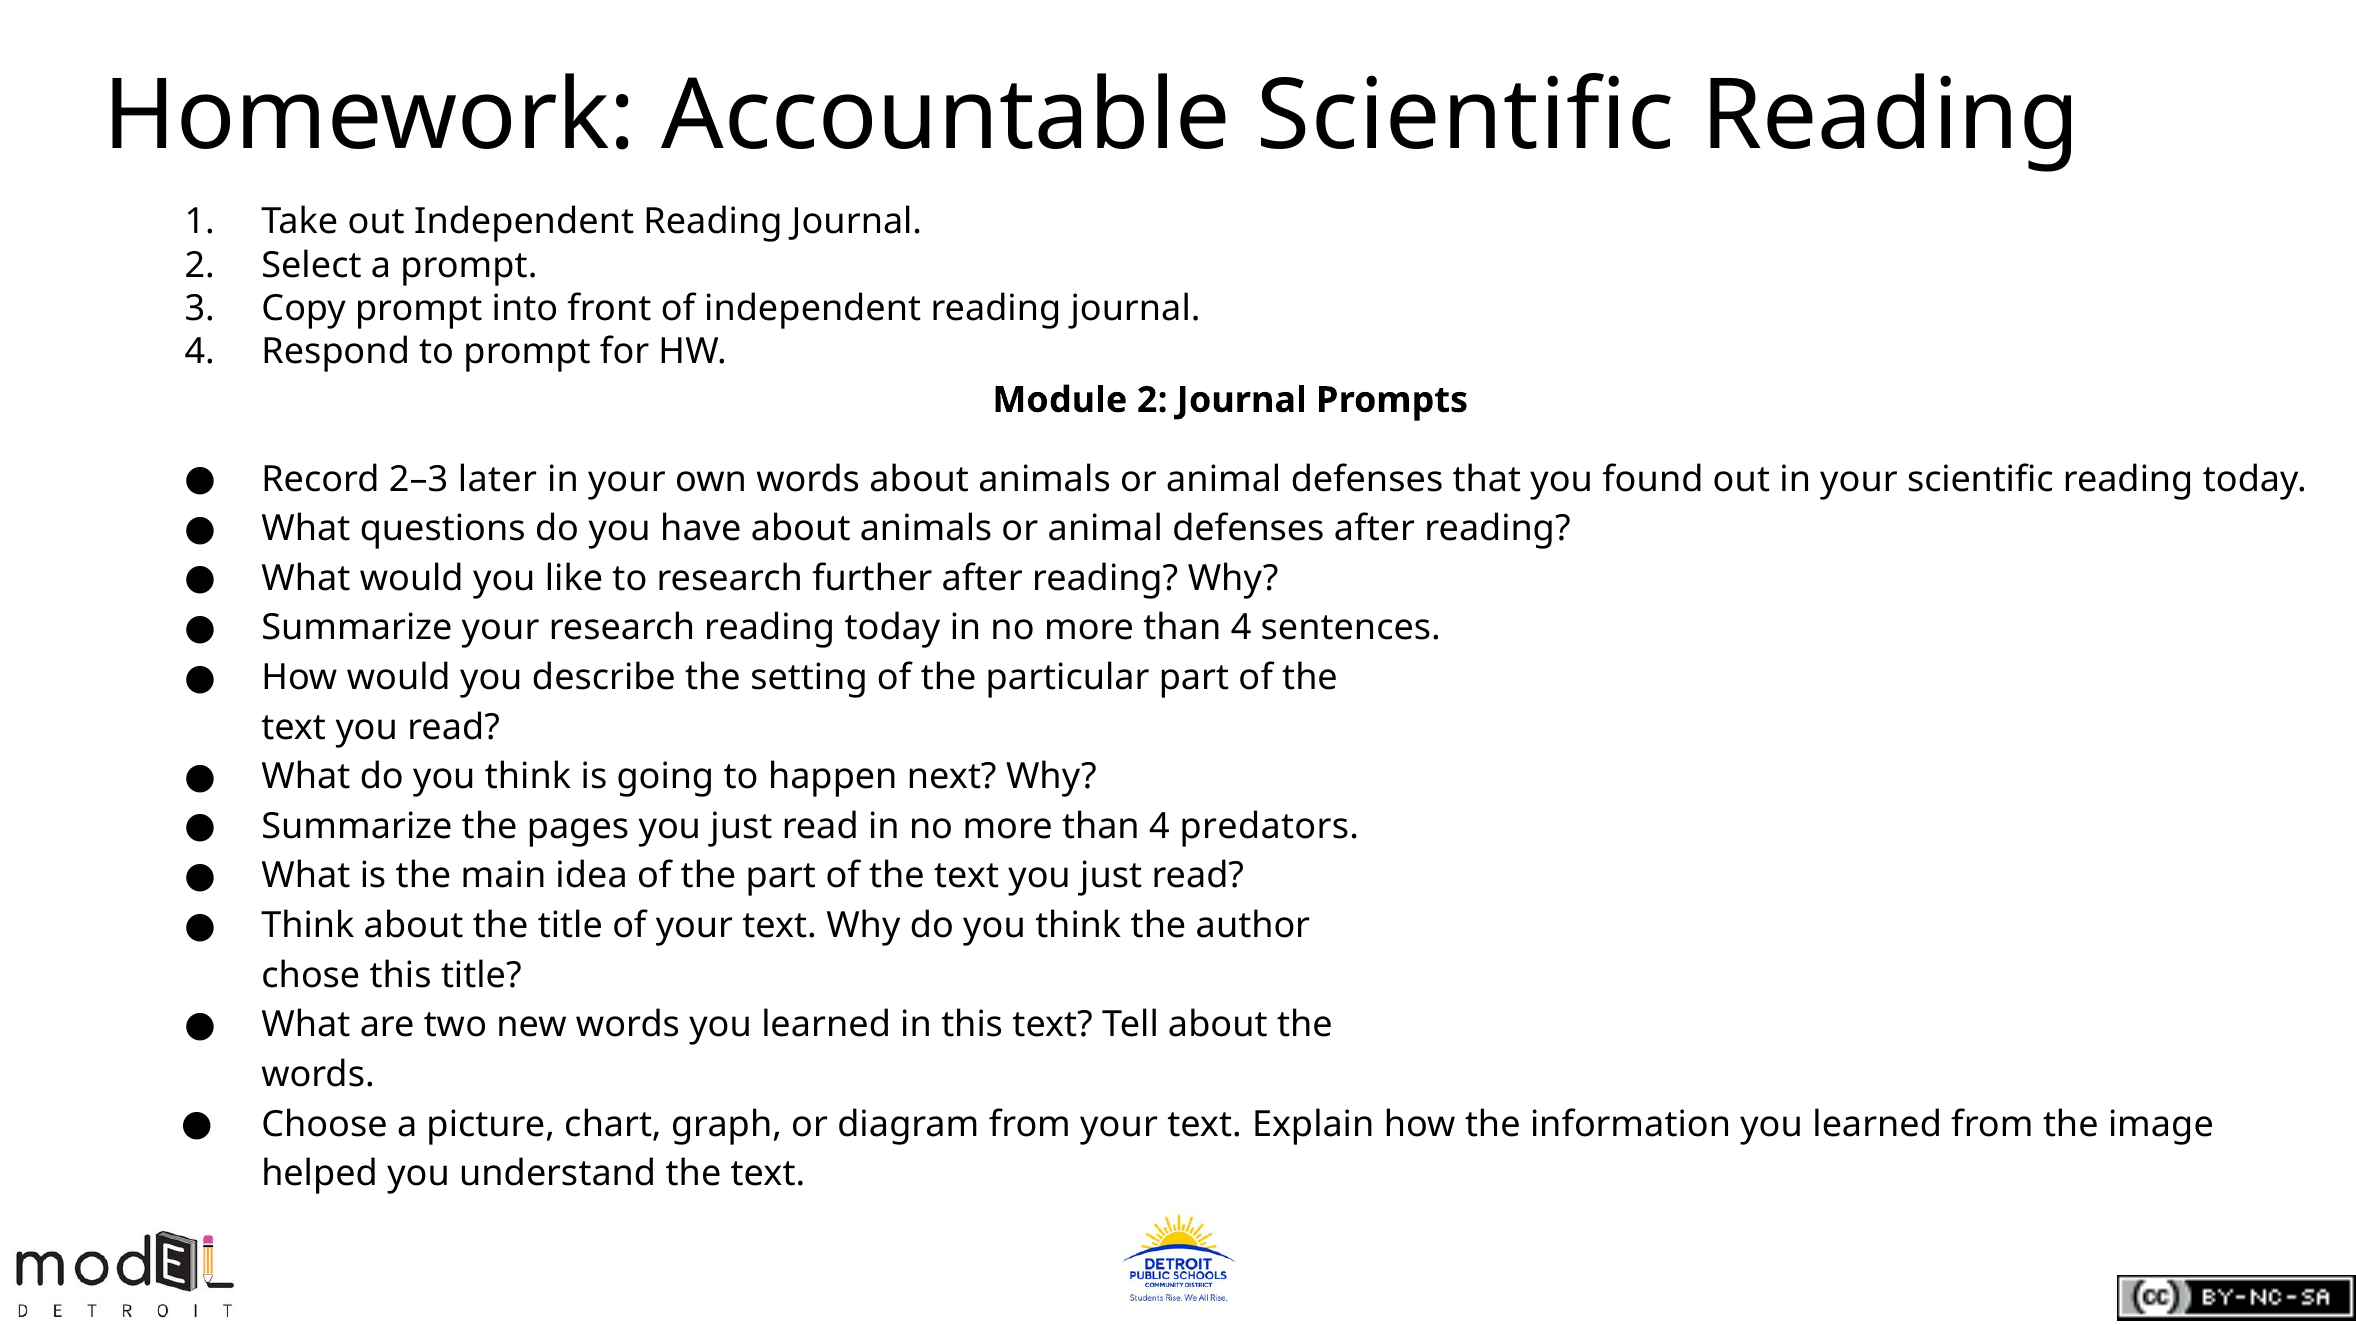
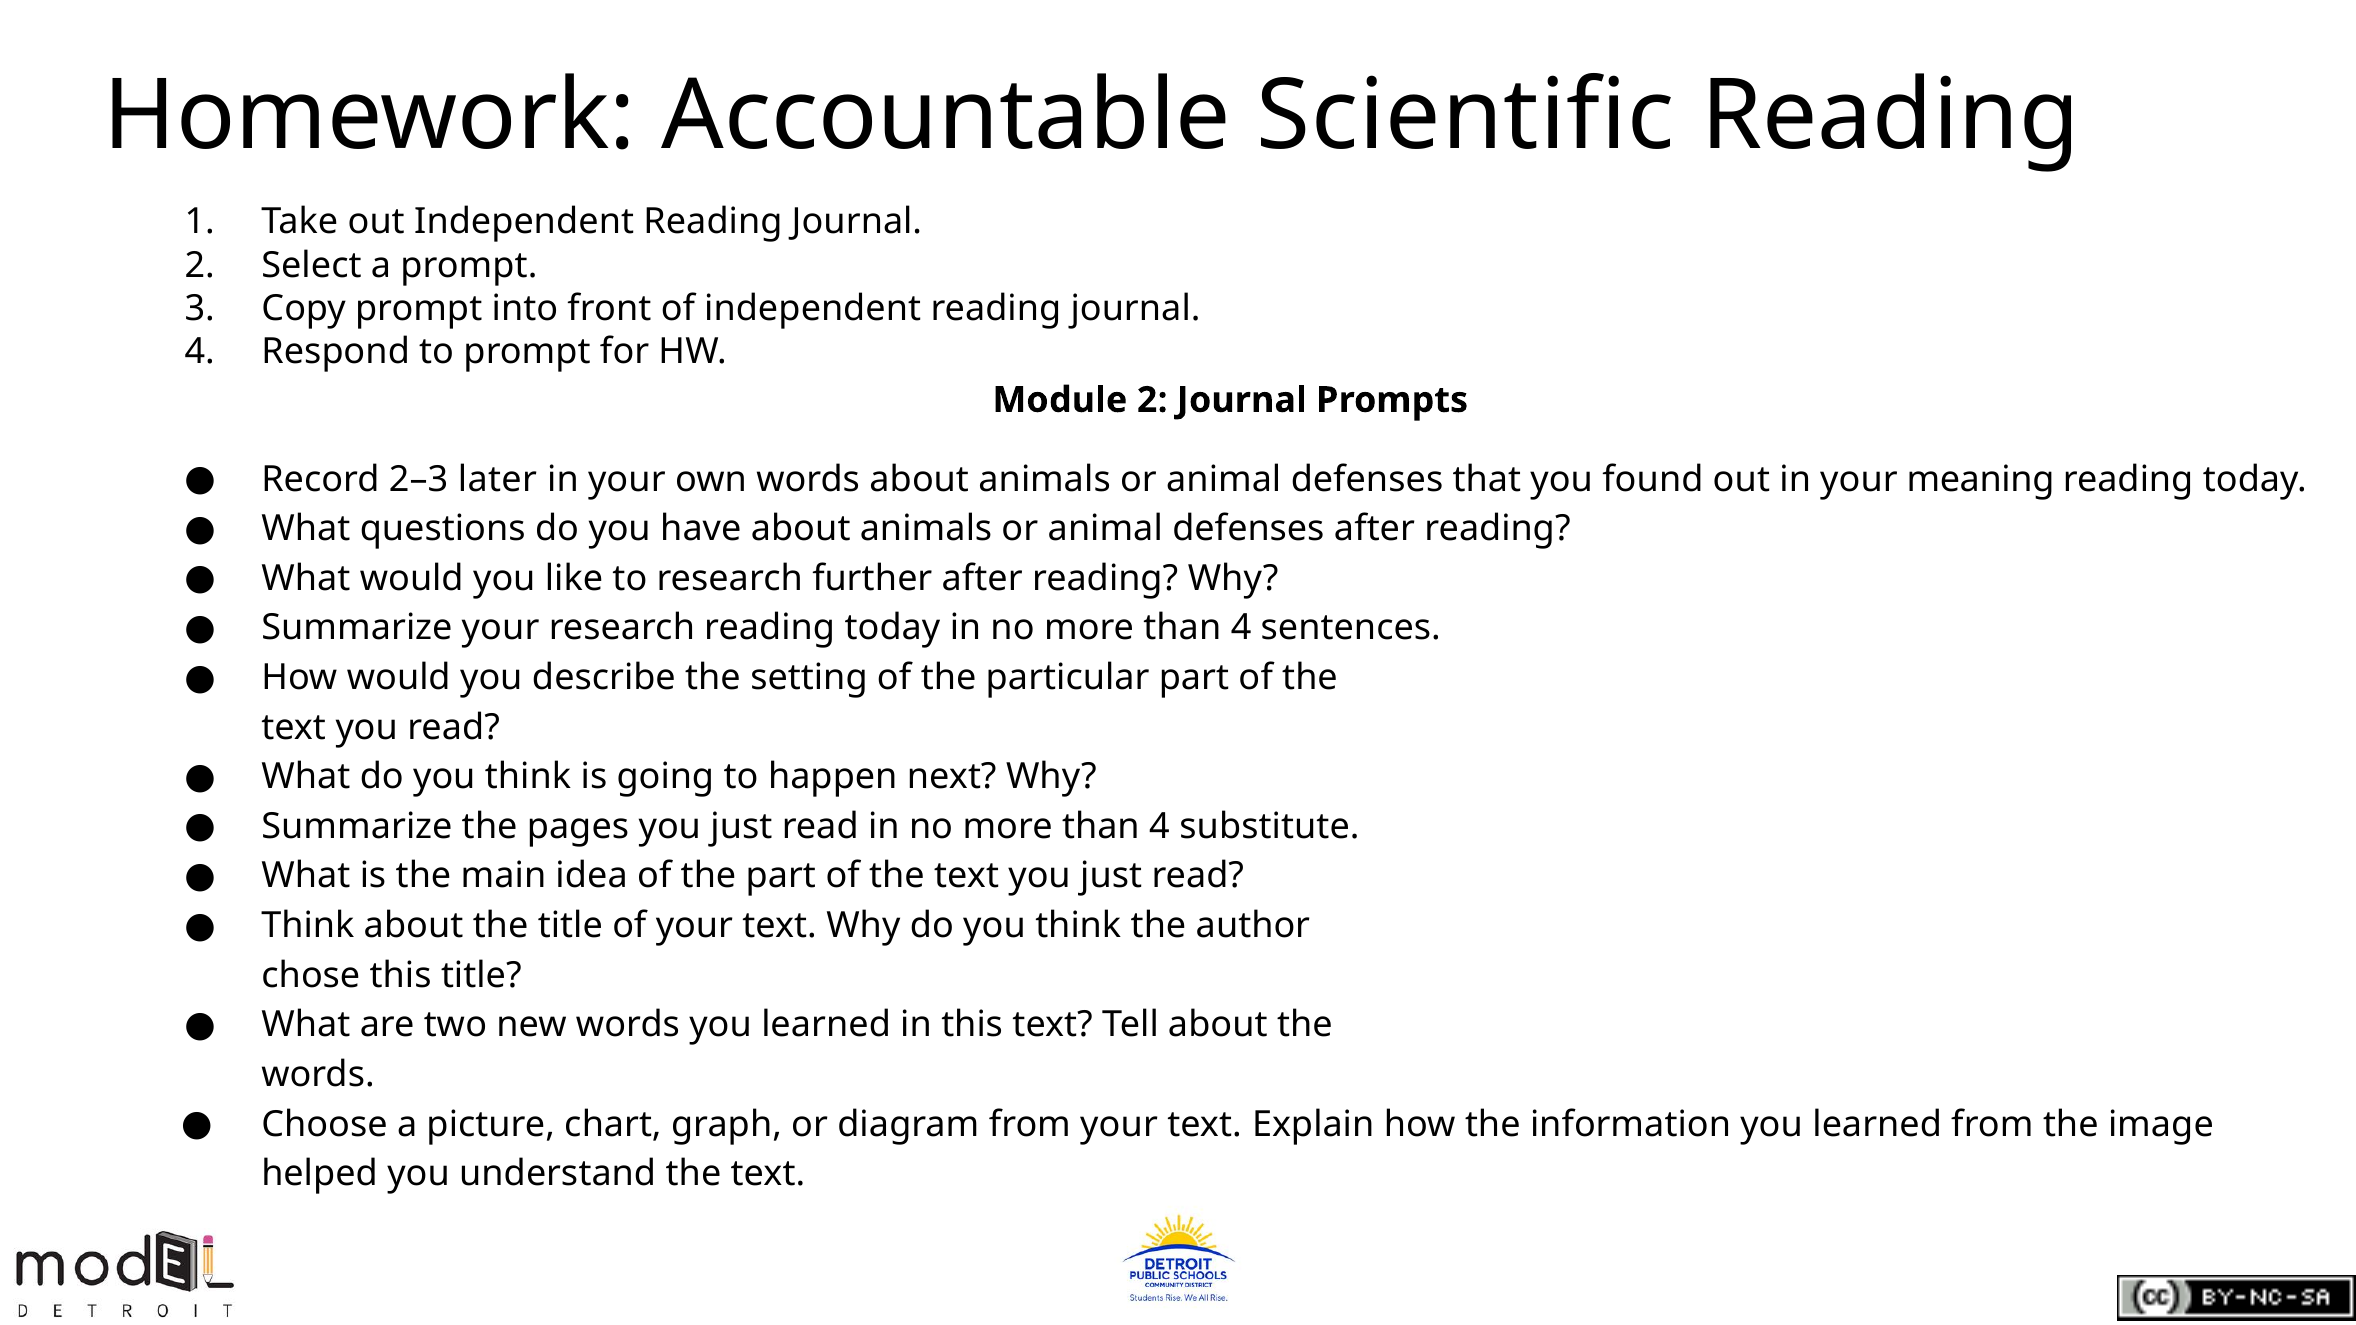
your scientific: scientific -> meaning (1980, 479)
predators: predators -> substitute (1269, 827)
